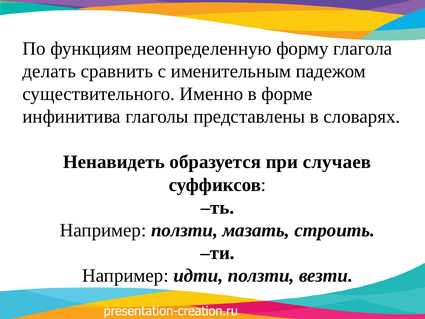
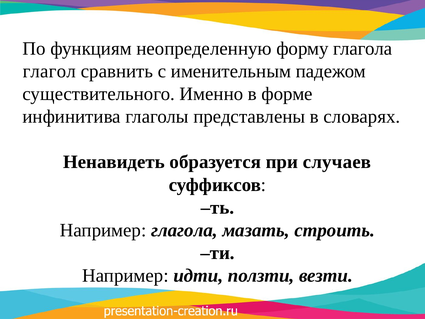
делать: делать -> глагол (49, 71)
Например ползти: ползти -> глагола (184, 230)
